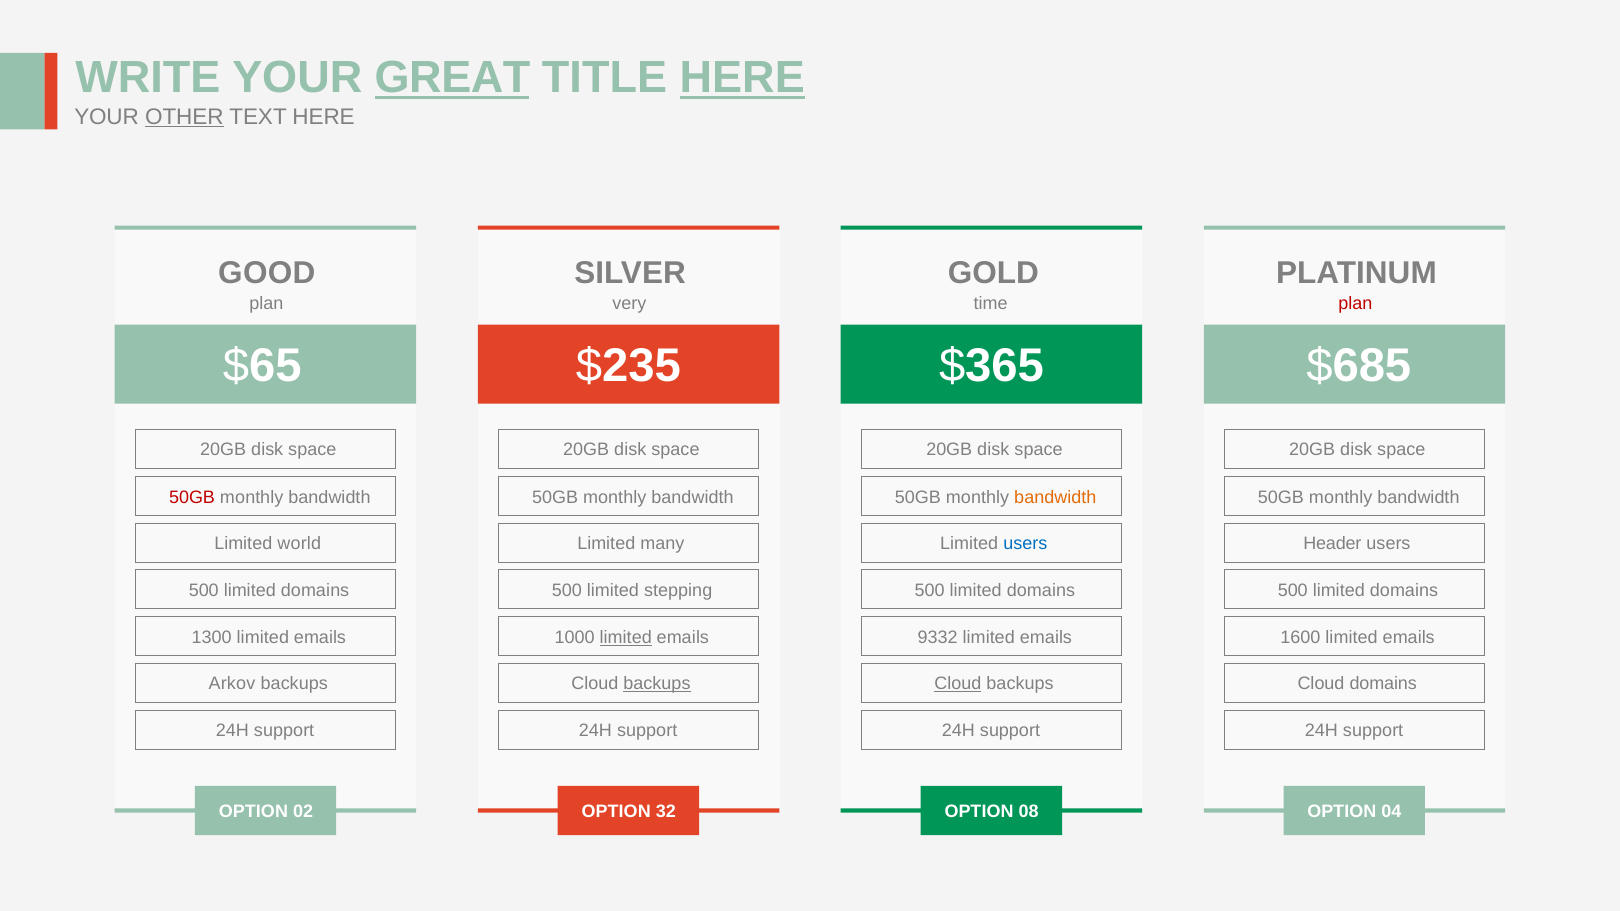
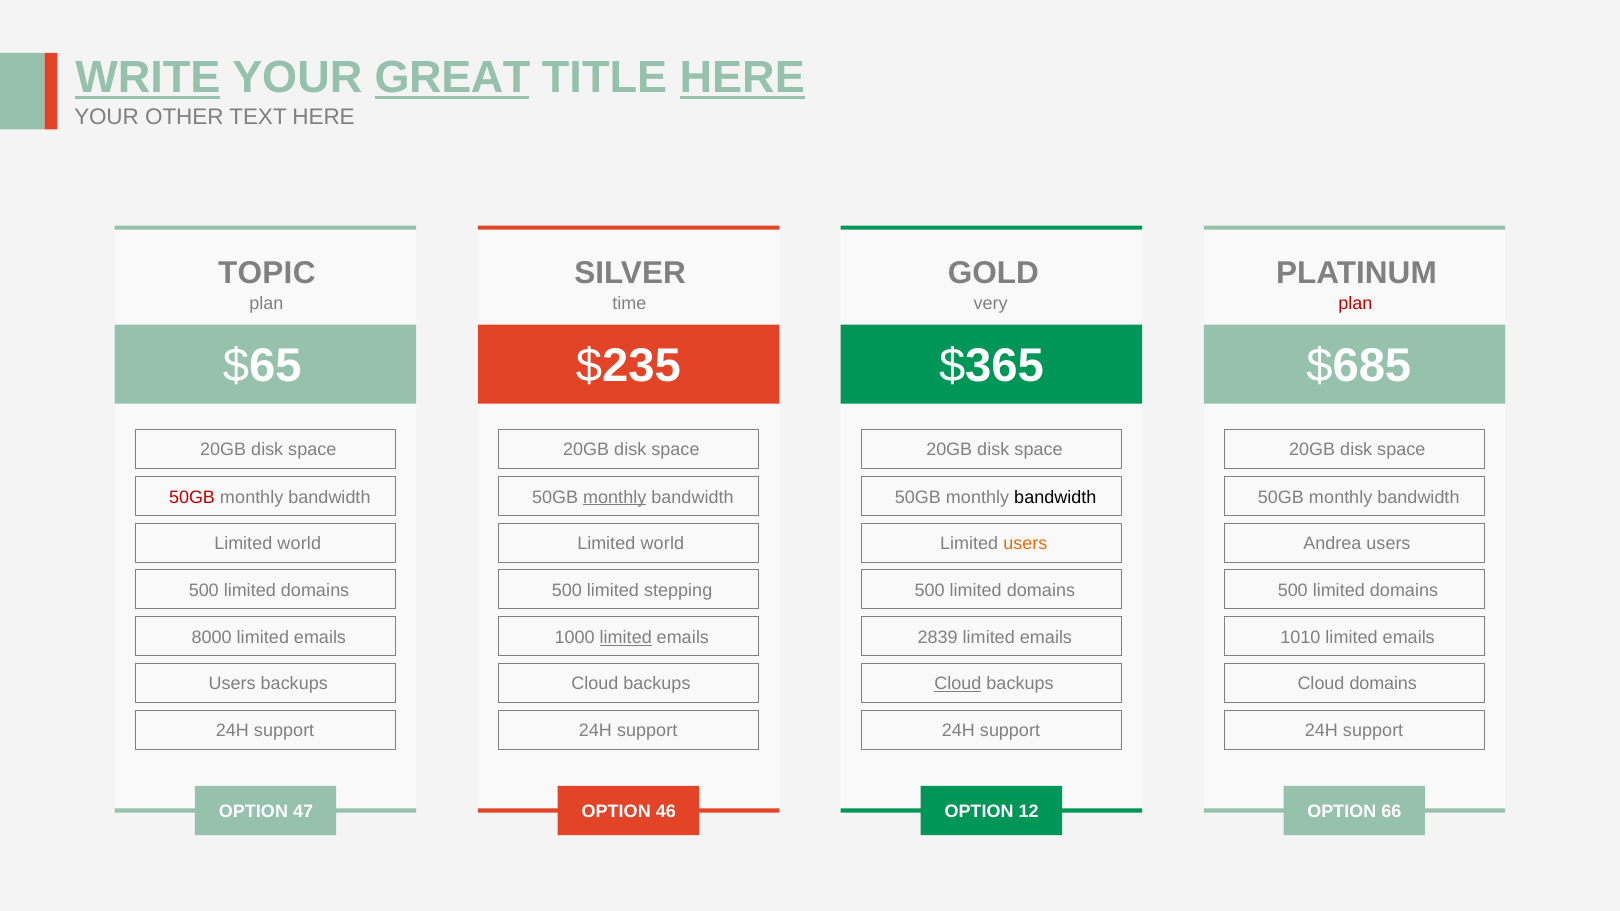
WRITE underline: none -> present (148, 78)
OTHER underline: present -> none (184, 117)
GOOD: GOOD -> TOPIC (267, 273)
very: very -> time (629, 304)
time: time -> very (991, 304)
monthly underline: none -> present (615, 497)
bandwidth colour: orange -> black (1055, 497)
many: many -> world (662, 543)
users colour: blue -> orange (1025, 543)
Header: Header -> Andrea (1332, 543)
1300: 1300 -> 8000 (212, 638)
9332: 9332 -> 2839 (938, 638)
1600: 1600 -> 1010 (1300, 638)
Arkov: Arkov -> Users (232, 684)
backups underline: present -> none (657, 684)
02: 02 -> 47 (303, 811)
32: 32 -> 46 (666, 811)
08: 08 -> 12 (1029, 811)
04: 04 -> 66 (1391, 811)
